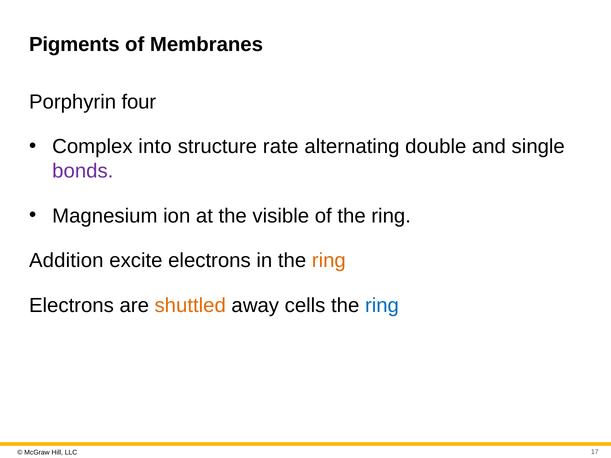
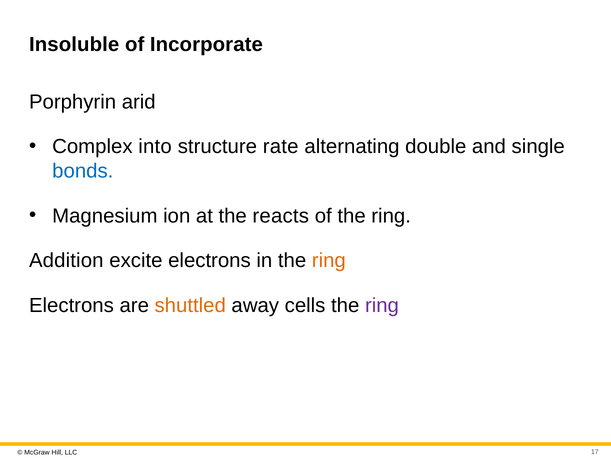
Pigments: Pigments -> Insoluble (74, 44)
Membranes: Membranes -> Incorporate (206, 44)
four: four -> arid (139, 102)
bonds colour: purple -> blue (83, 171)
visible: visible -> reacts (281, 216)
ring colour: blue -> purple (382, 306)
